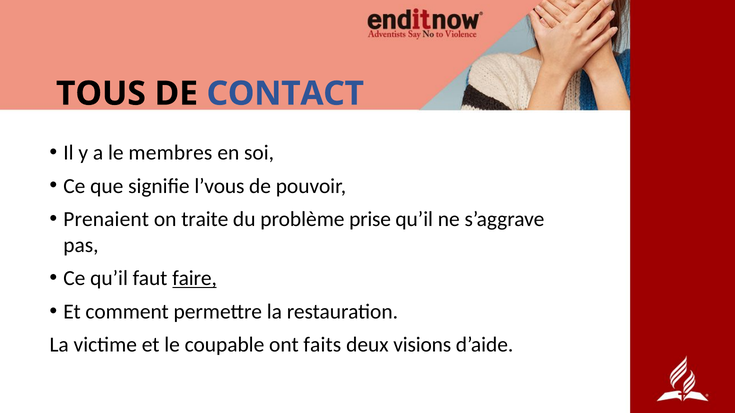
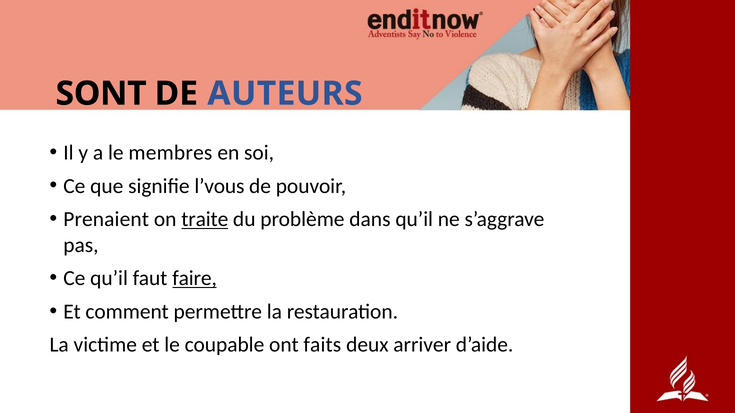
TOUS: TOUS -> SONT (101, 94)
CONTACT: CONTACT -> AUTEURS (285, 94)
traite underline: none -> present (205, 220)
prise: prise -> dans (370, 220)
visions: visions -> arriver (422, 345)
